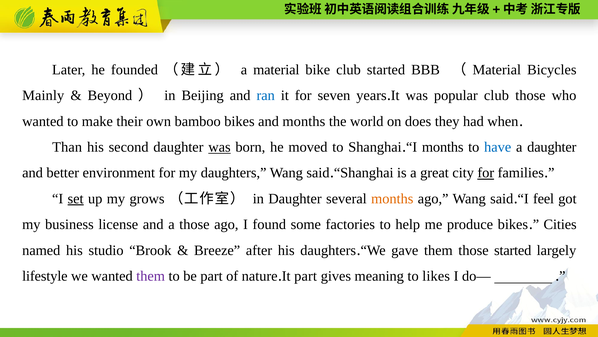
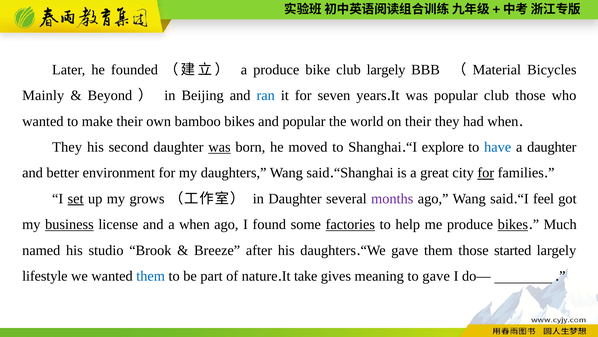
a material: material -> produce (276, 70)
club started: started -> largely (386, 70)
and months: months -> popular (304, 121)
on does: does -> their (418, 121)
Than: Than -> They (67, 147)
I months: months -> explore (443, 147)
months colour: orange -> purple (392, 198)
business underline: none -> present (69, 224)
a those: those -> when (194, 224)
factories underline: none -> present (350, 224)
bikes underline: none -> present (513, 224)
Cities: Cities -> Much (560, 224)
them colour: purple -> blue (151, 276)
It part: part -> take (306, 276)
to likes: likes -> gave (436, 276)
